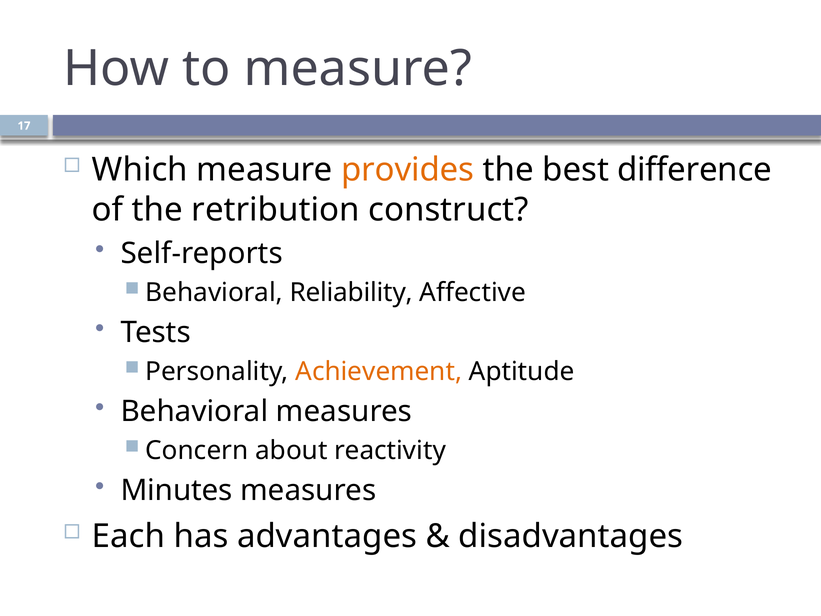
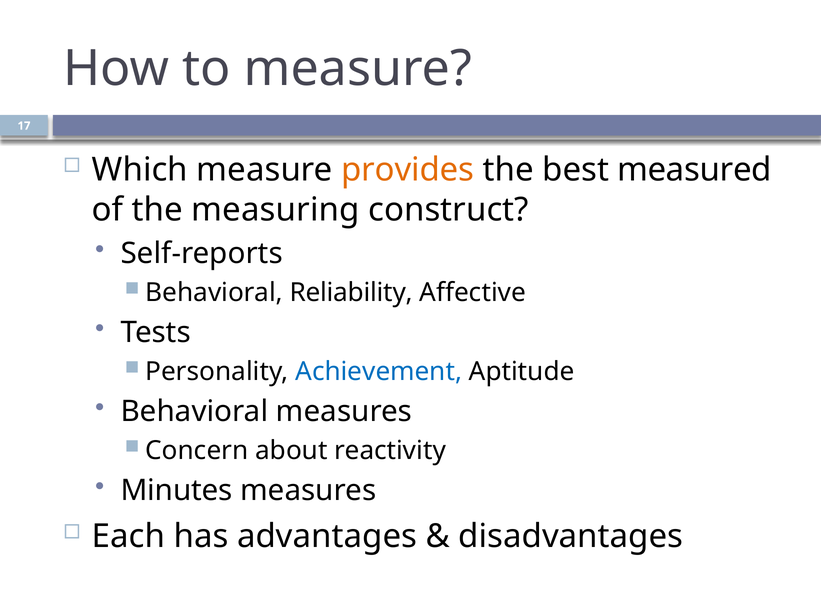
difference: difference -> measured (694, 170)
retribution: retribution -> measuring (276, 210)
Achievement colour: orange -> blue (379, 371)
